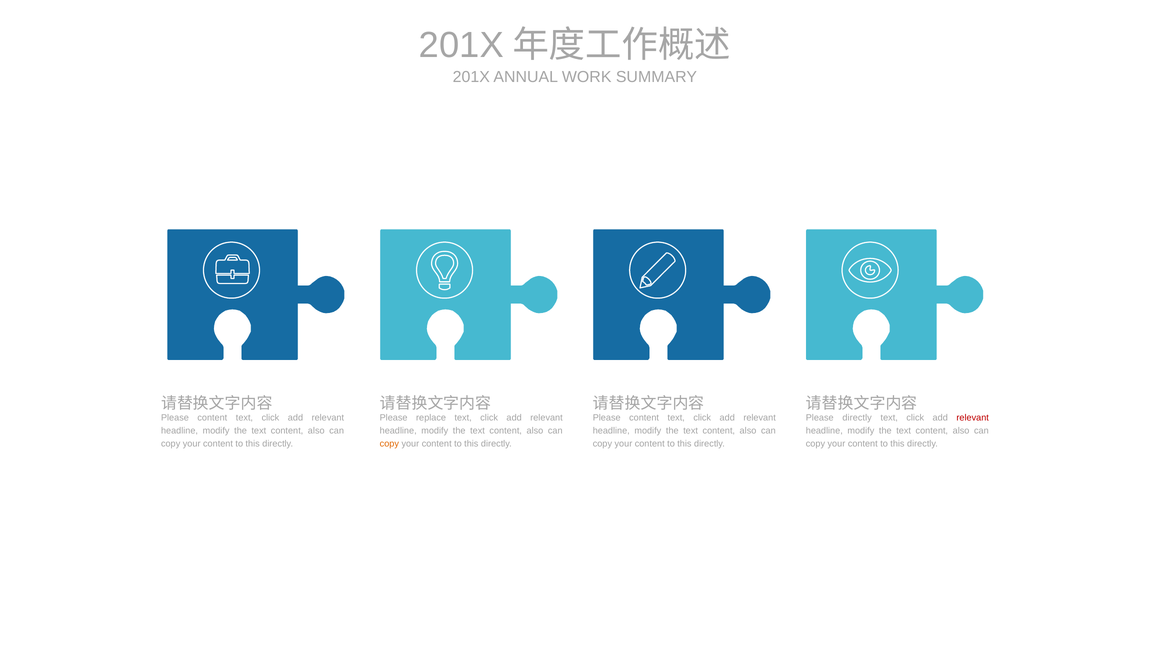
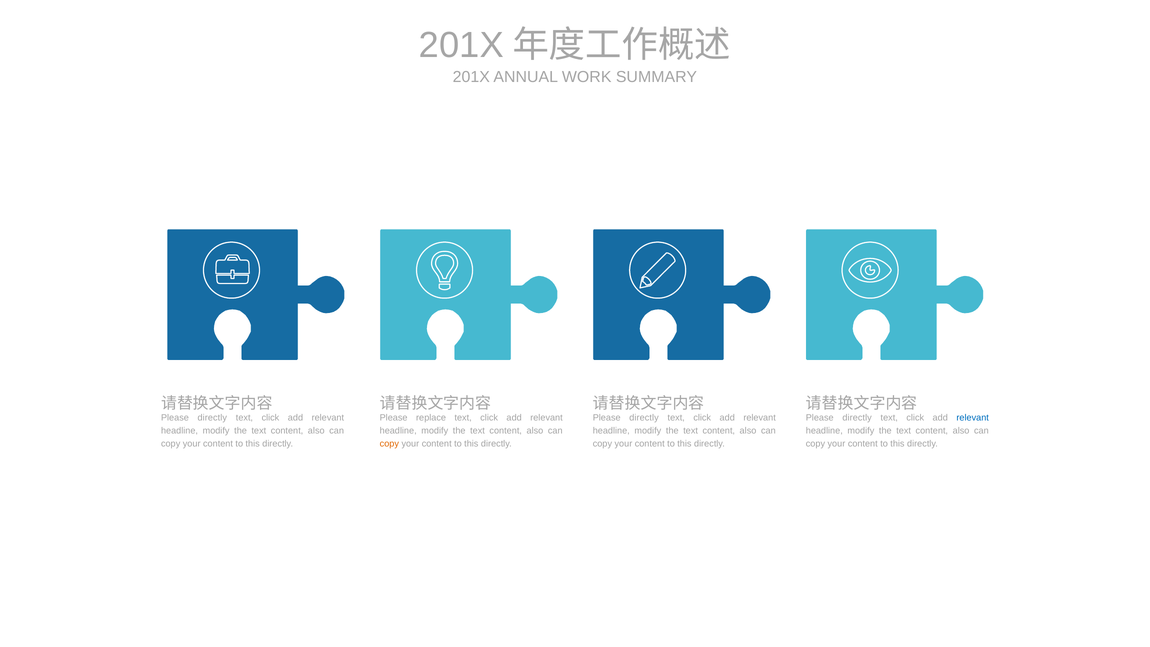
content: content -> directly (212, 418)
content: content -> directly (644, 418)
relevant colour: red -> blue (973, 418)
